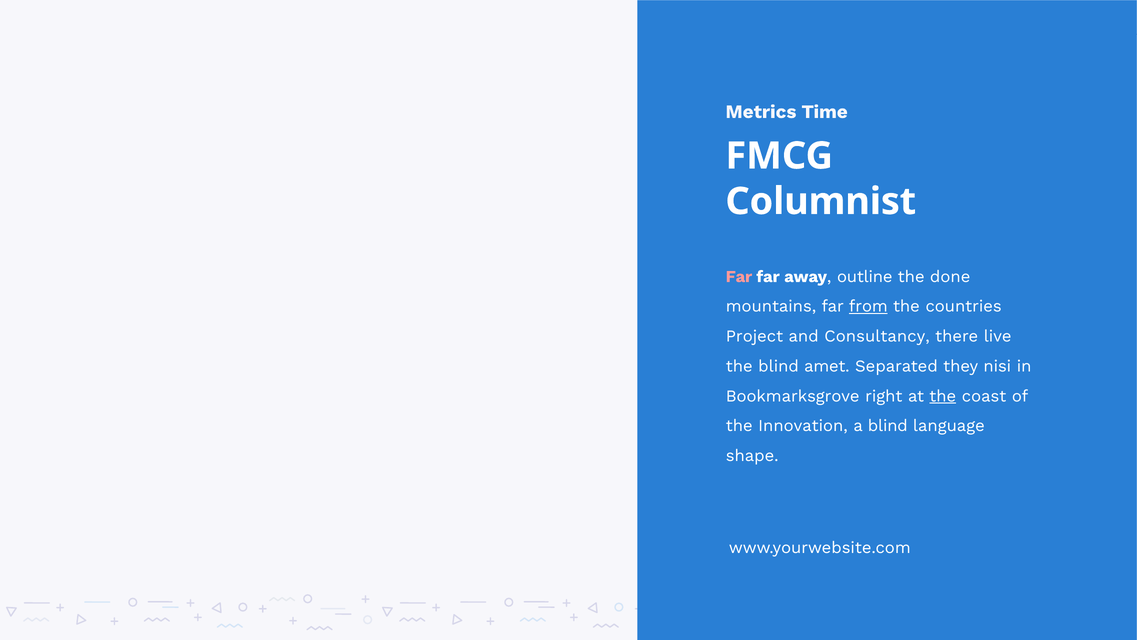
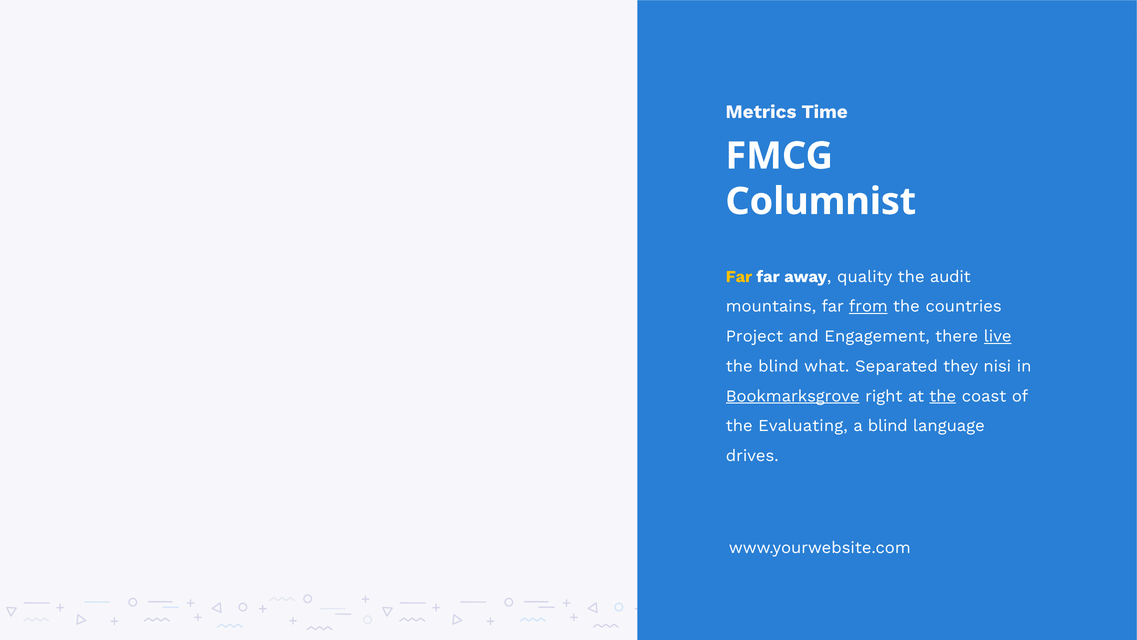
Far colour: pink -> yellow (739, 276)
outline: outline -> quality (865, 276)
done: done -> audit (950, 276)
Consultancy: Consultancy -> Engagement (877, 336)
live underline: none -> present (998, 336)
amet: amet -> what (827, 366)
Bookmarksgrove underline: none -> present (793, 396)
Innovation: Innovation -> Evaluating (803, 426)
shape: shape -> drives (752, 455)
